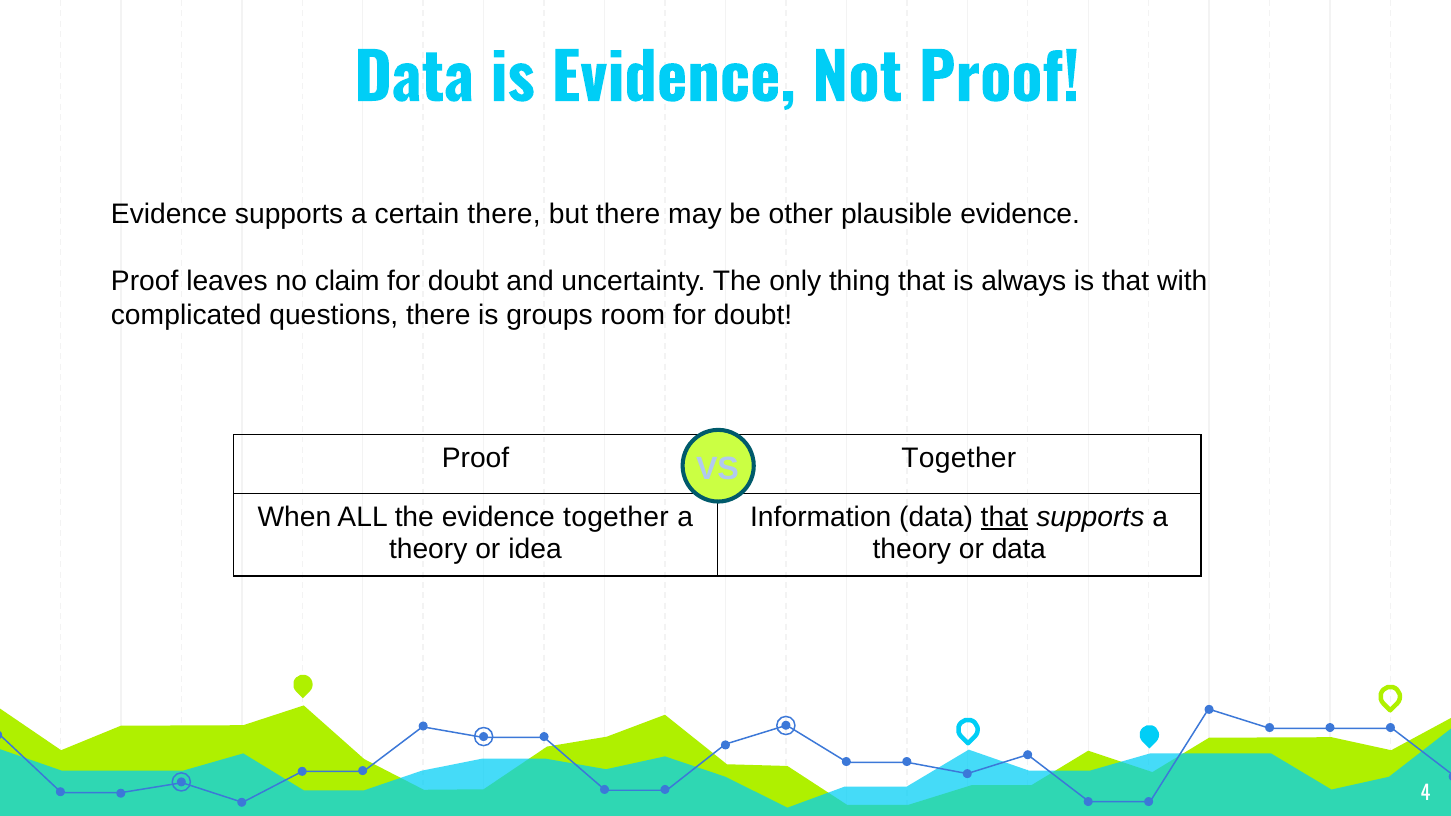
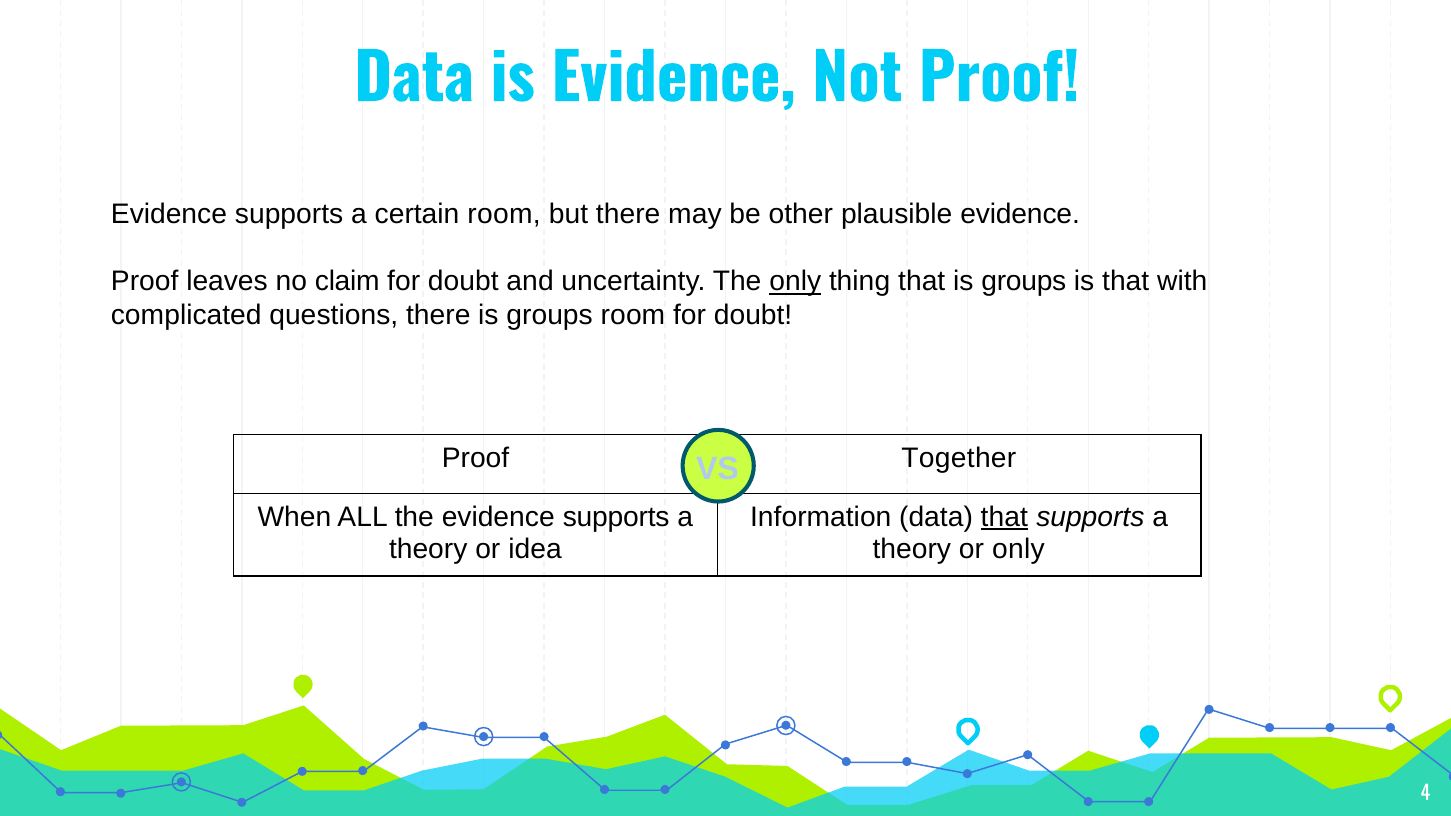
certain there: there -> room (504, 214)
only underline: none -> present (795, 282)
that is always: always -> groups (1024, 282)
the evidence together: together -> supports (616, 517)
or data: data -> only (1018, 549)
